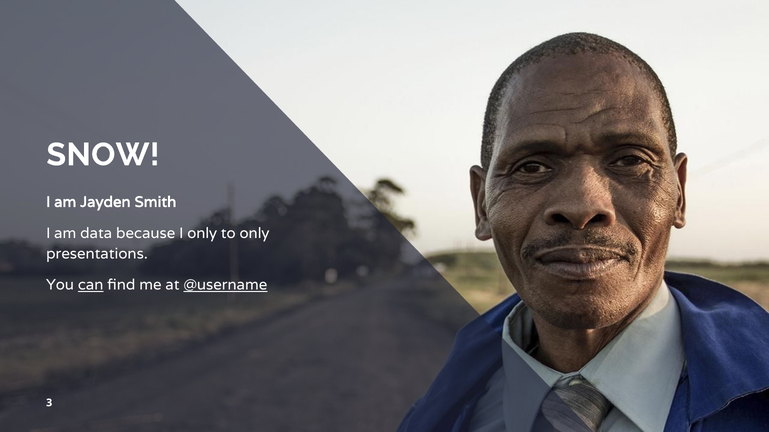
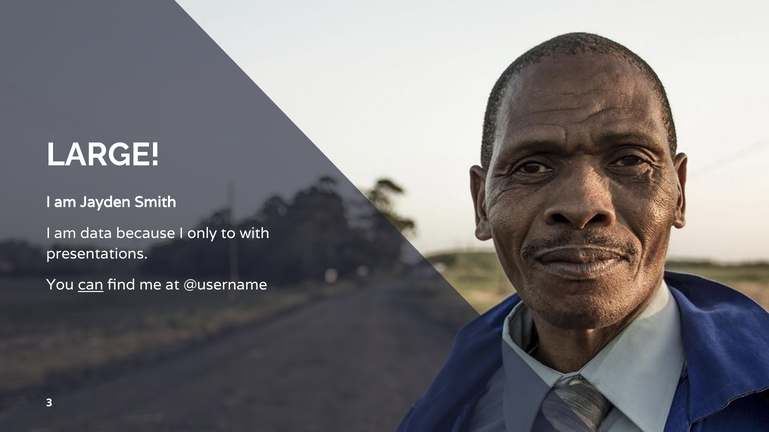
SNOW: SNOW -> LARGE (103, 155)
to only: only -> with (255, 234)
@username underline: present -> none (225, 285)
